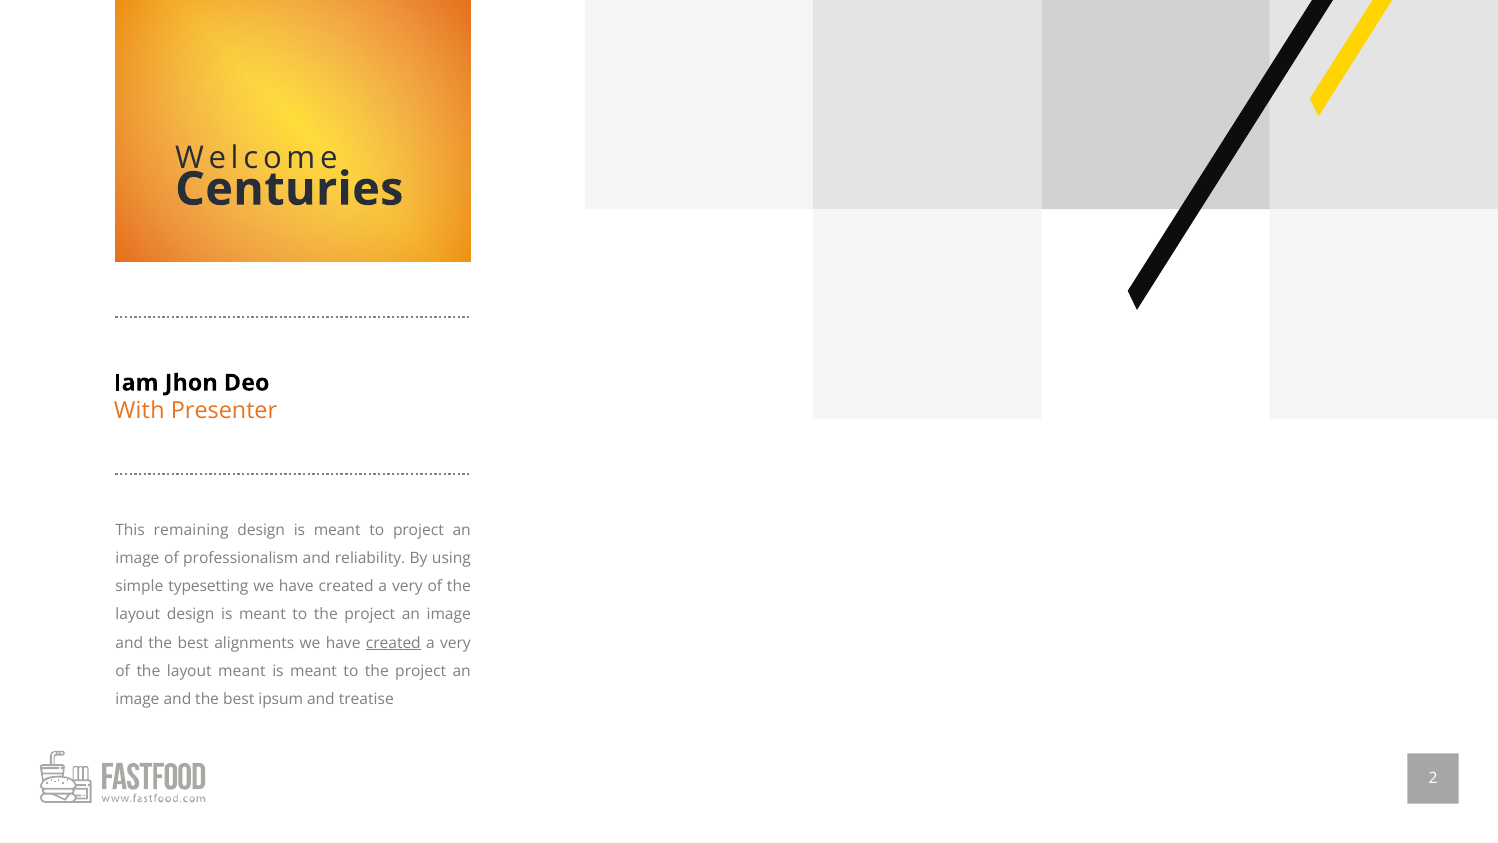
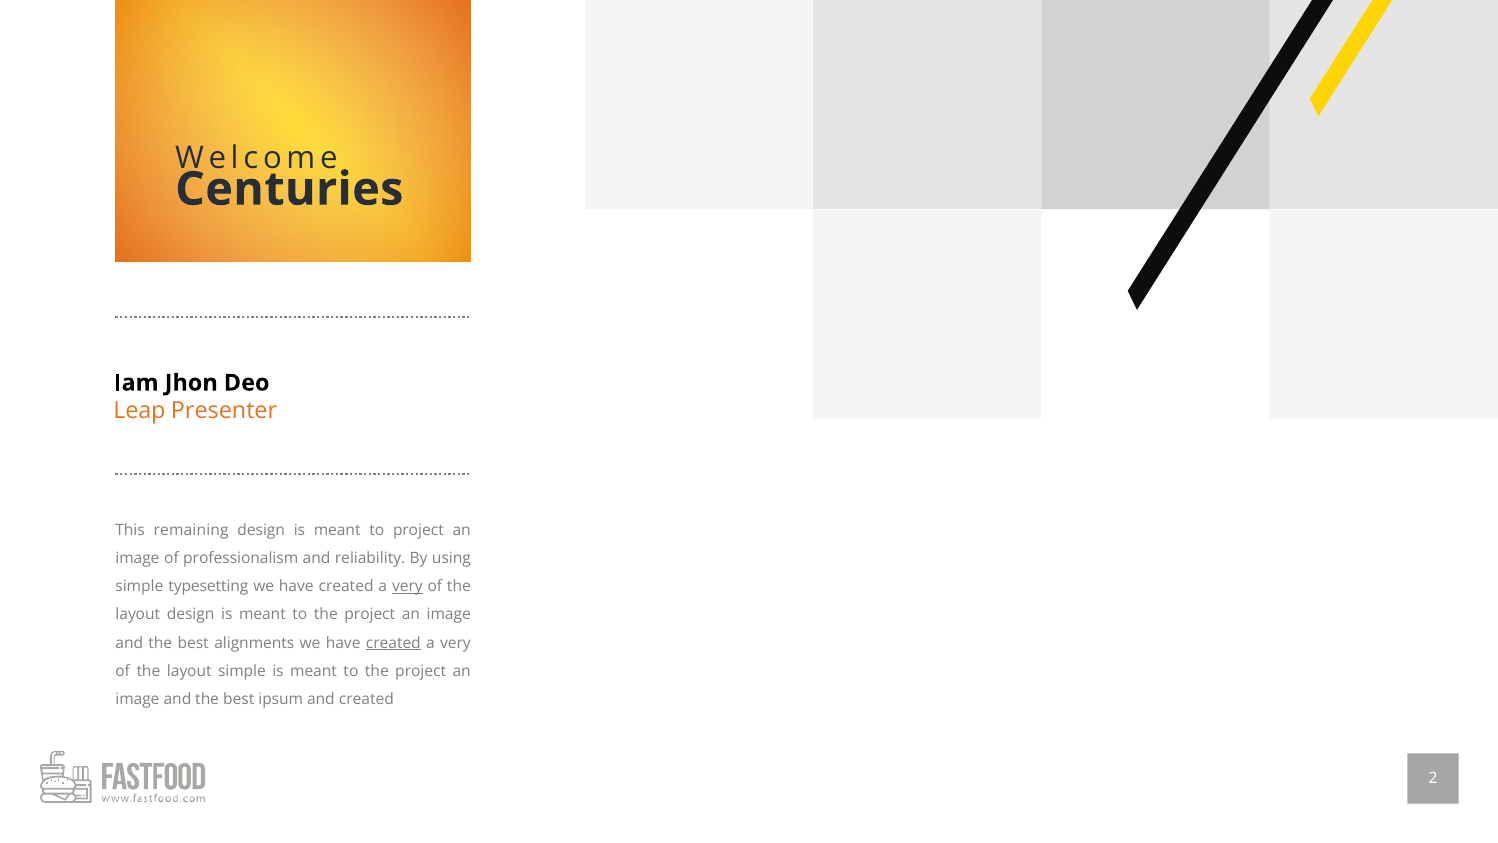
With: With -> Leap (139, 411)
very underline: none -> present (407, 586)
layout meant: meant -> simple (242, 671)
and treatise: treatise -> created (366, 699)
